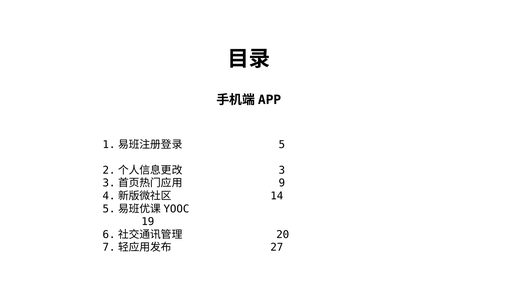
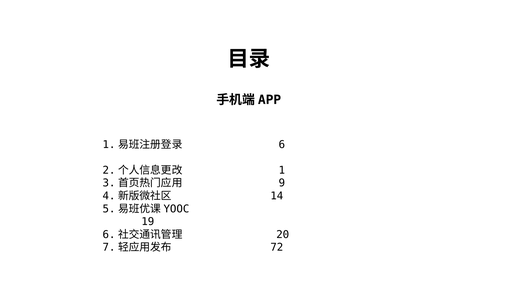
5: 5 -> 6 (282, 145)
3: 3 -> 1 (282, 170)
27: 27 -> 72 (277, 247)
